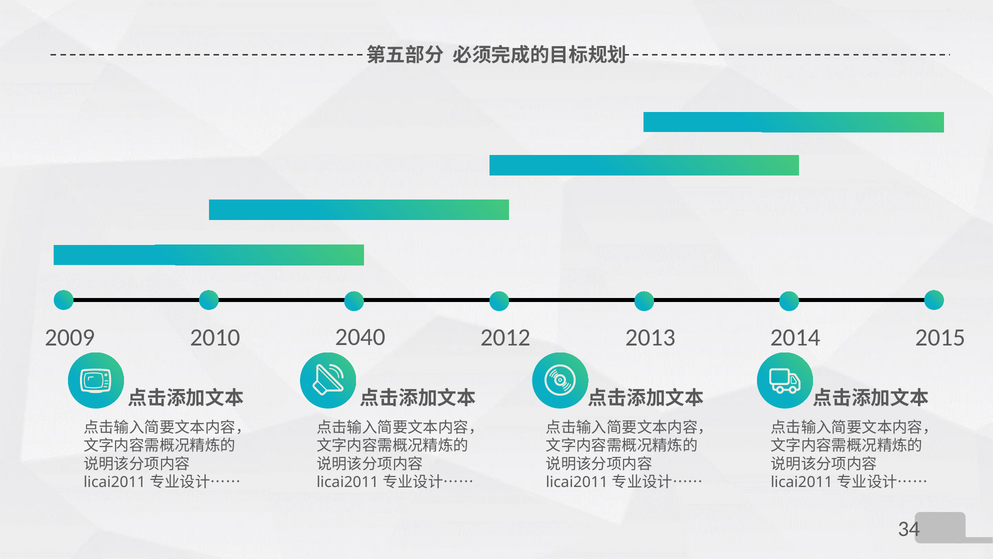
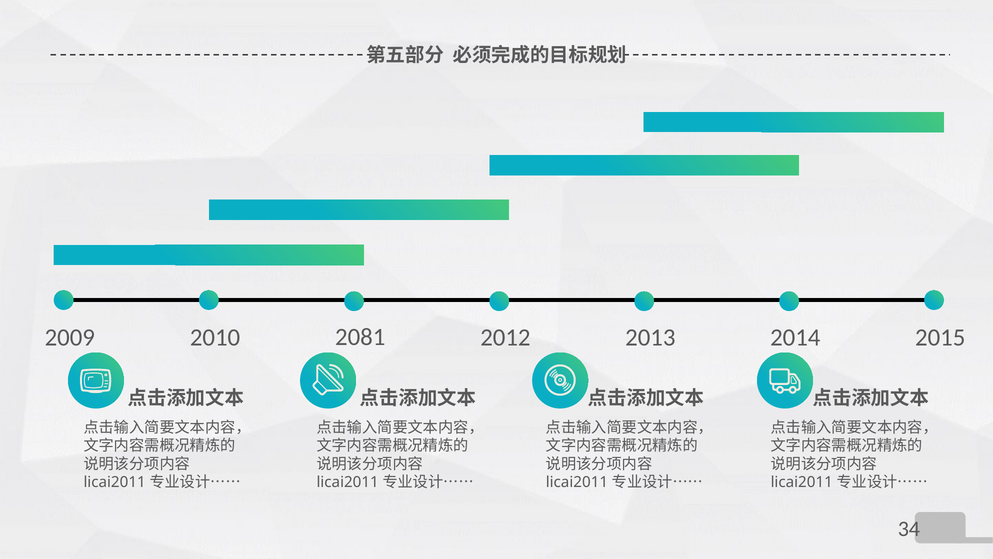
2040: 2040 -> 2081 (360, 337)
